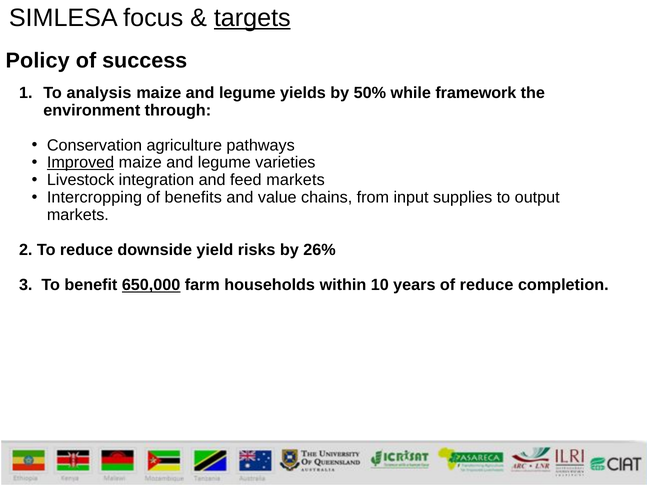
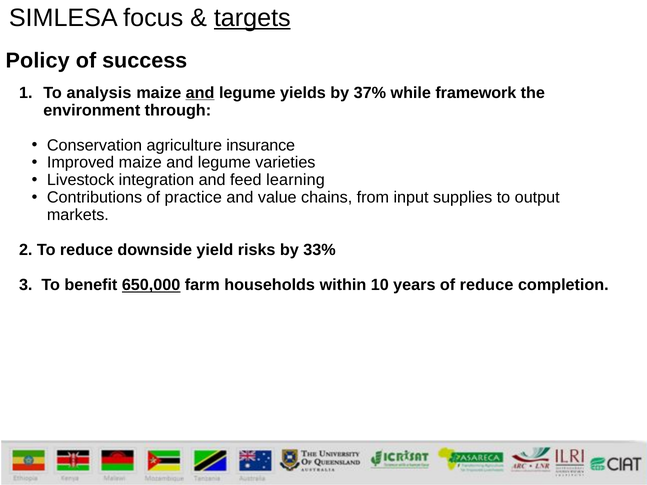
and underline: none -> present (200, 93)
50%: 50% -> 37% (370, 93)
pathways: pathways -> insurance (261, 145)
Improved underline: present -> none (81, 163)
feed markets: markets -> learning (296, 180)
Intercropping: Intercropping -> Contributions (95, 198)
benefits: benefits -> practice (193, 198)
26%: 26% -> 33% (320, 250)
